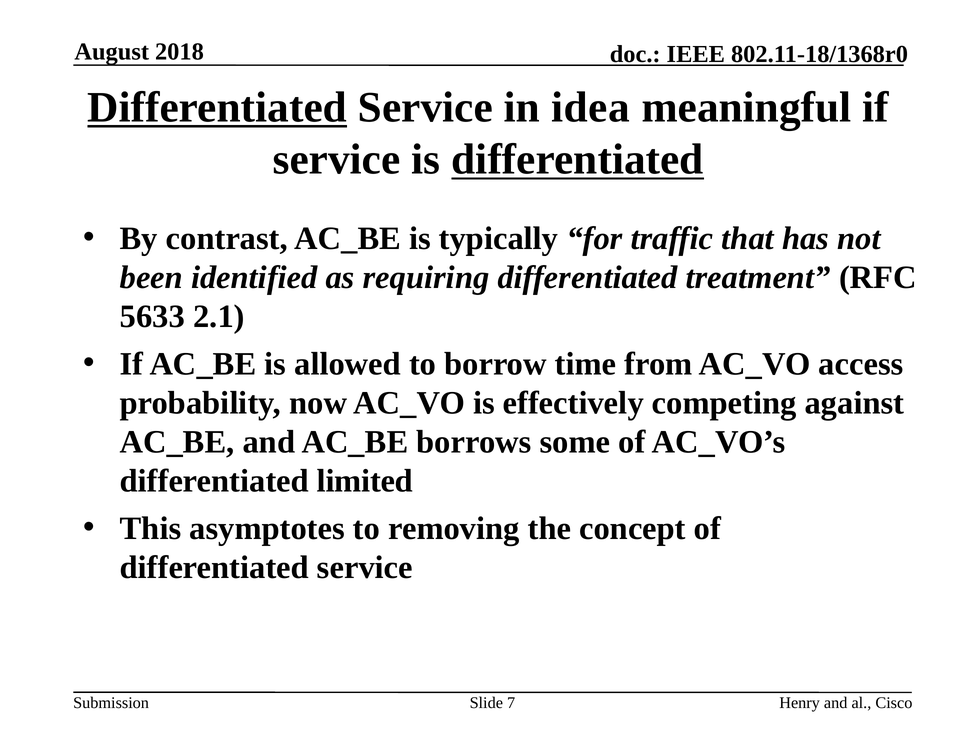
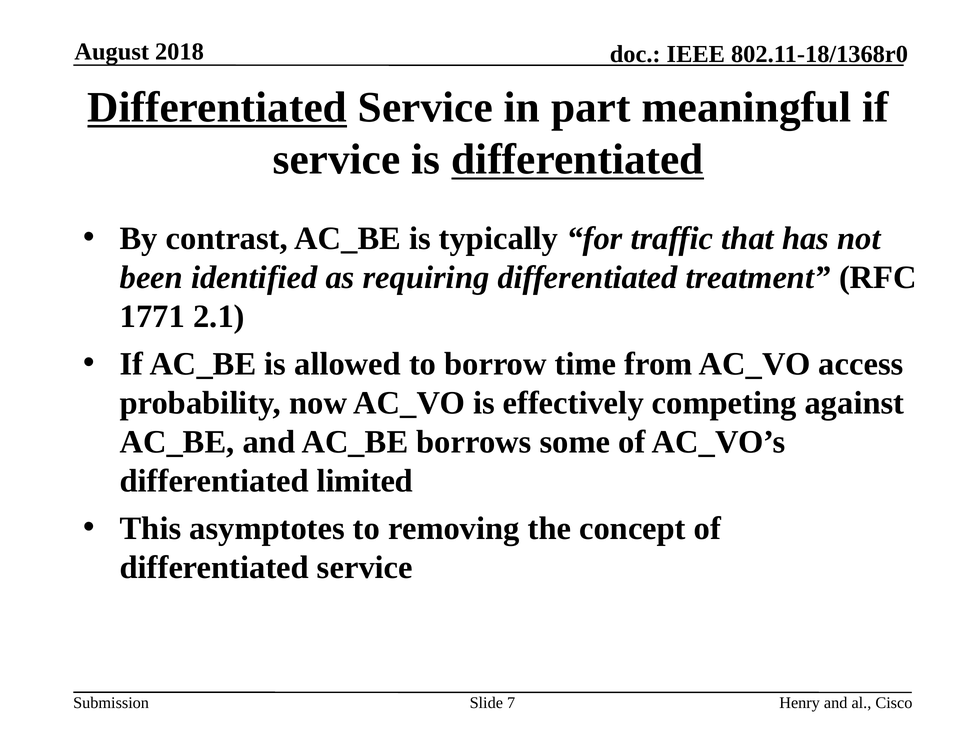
idea: idea -> part (591, 107)
5633: 5633 -> 1771 (152, 317)
